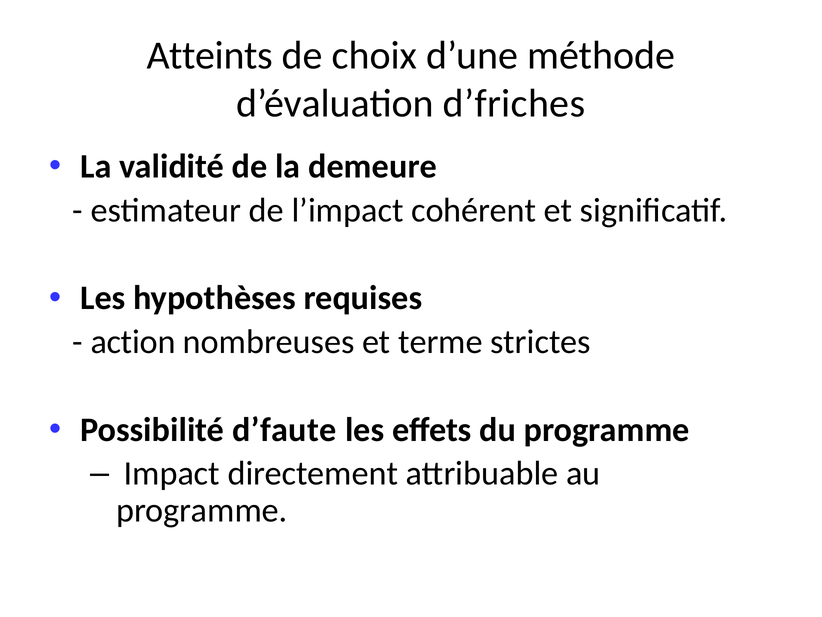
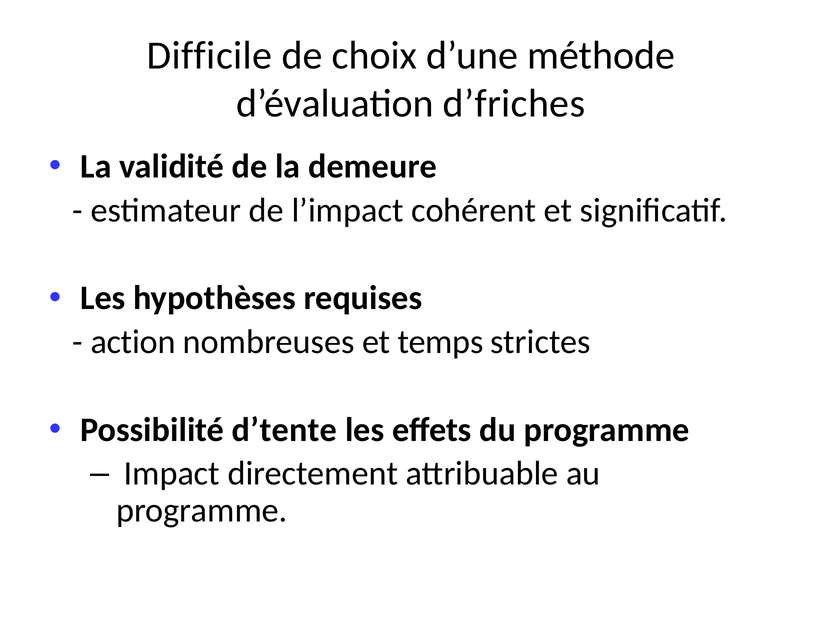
Atteints: Atteints -> Difficile (210, 56)
terme: terme -> temps (441, 342)
d’faute: d’faute -> d’tente (284, 429)
